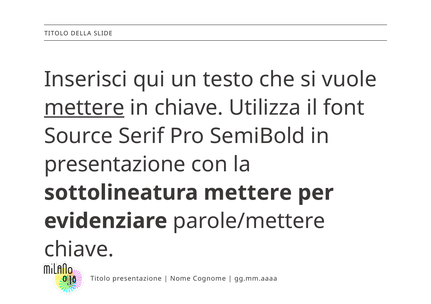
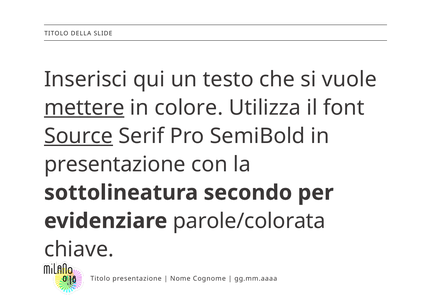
in chiave: chiave -> colore (189, 108)
Source underline: none -> present (79, 136)
sottolineatura mettere: mettere -> secondo (248, 193)
parole/mettere: parole/mettere -> parole/colorata (249, 221)
